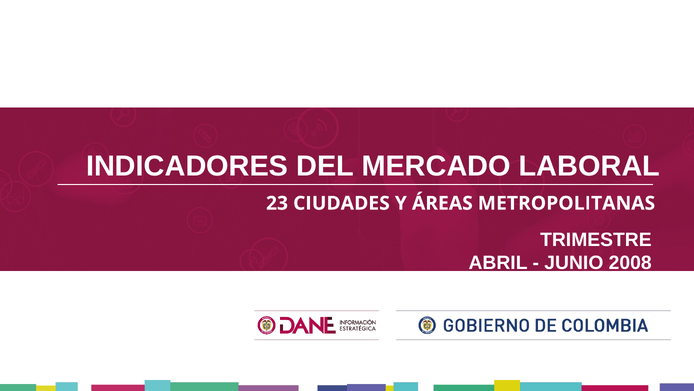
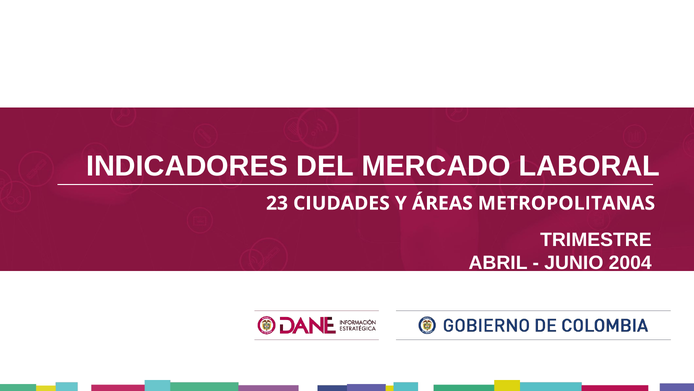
2008: 2008 -> 2004 (630, 263)
